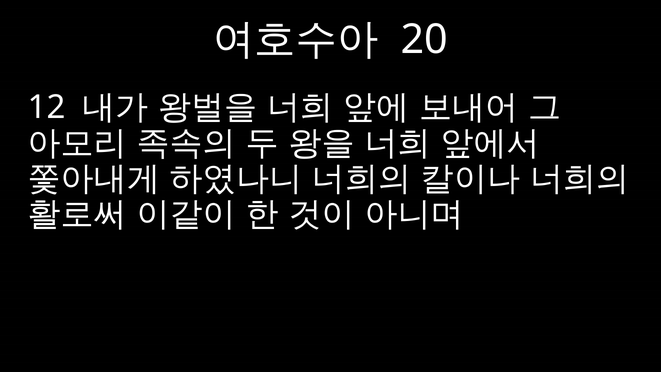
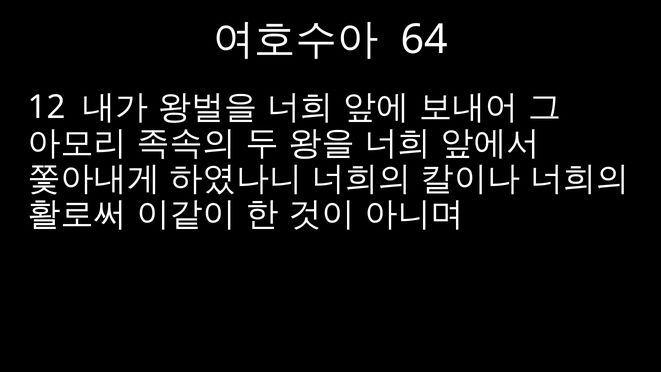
20: 20 -> 64 (424, 40)
